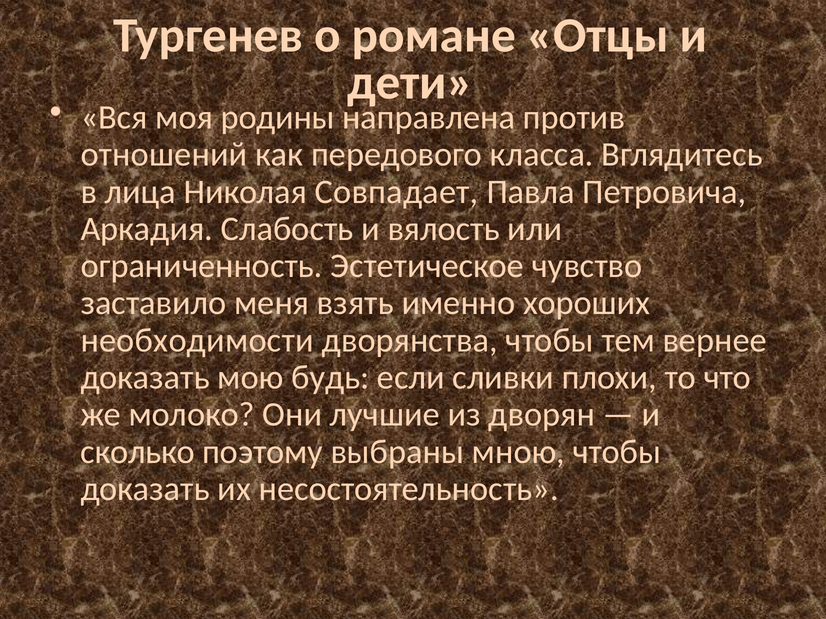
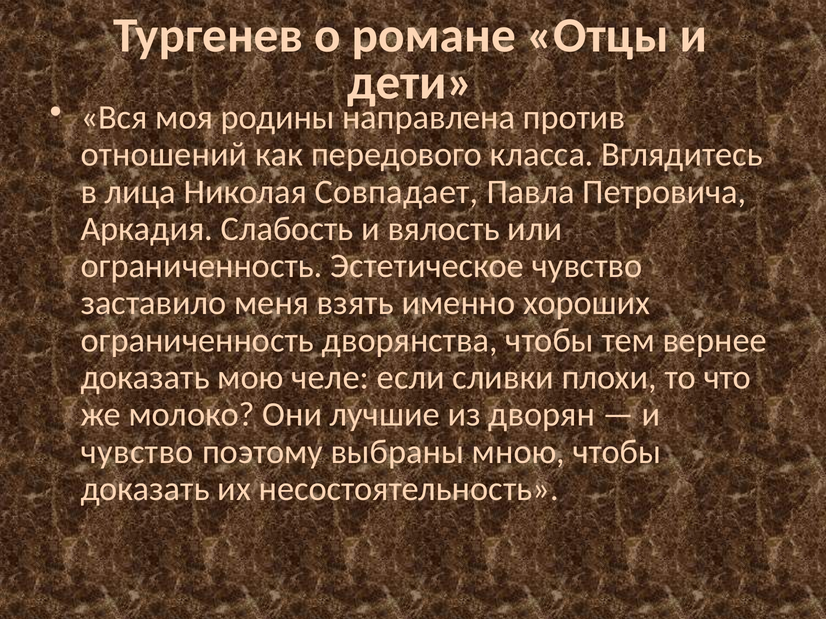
необходимости: необходимости -> ограниченность (197, 341)
будь: будь -> челе (330, 378)
сколько: сколько -> чувство (137, 452)
